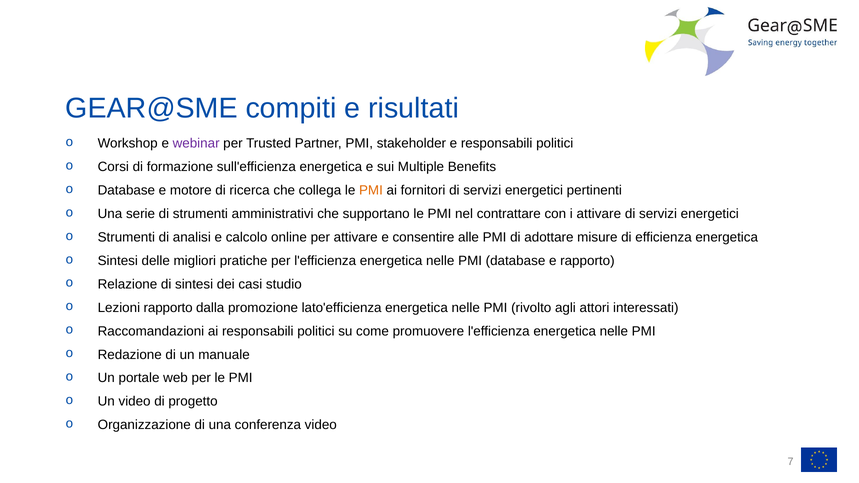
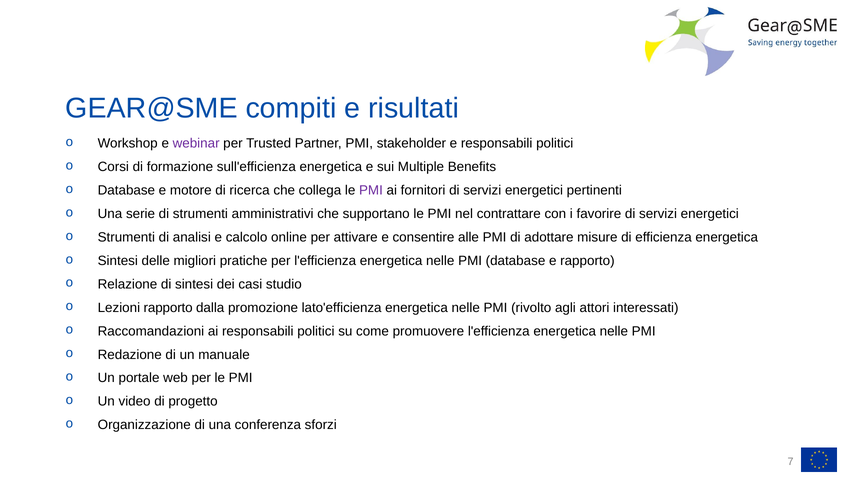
PMI colour: orange -> purple (371, 190)
i attivare: attivare -> favorire (599, 214)
conferenza video: video -> sforzi (321, 425)
